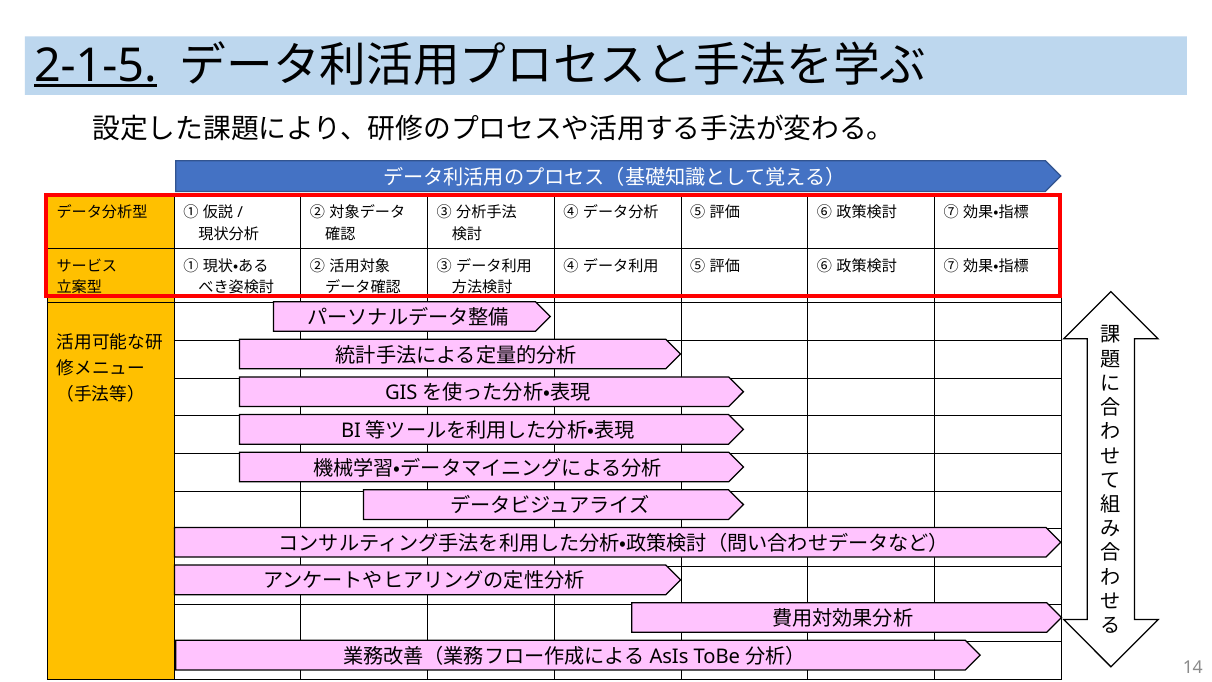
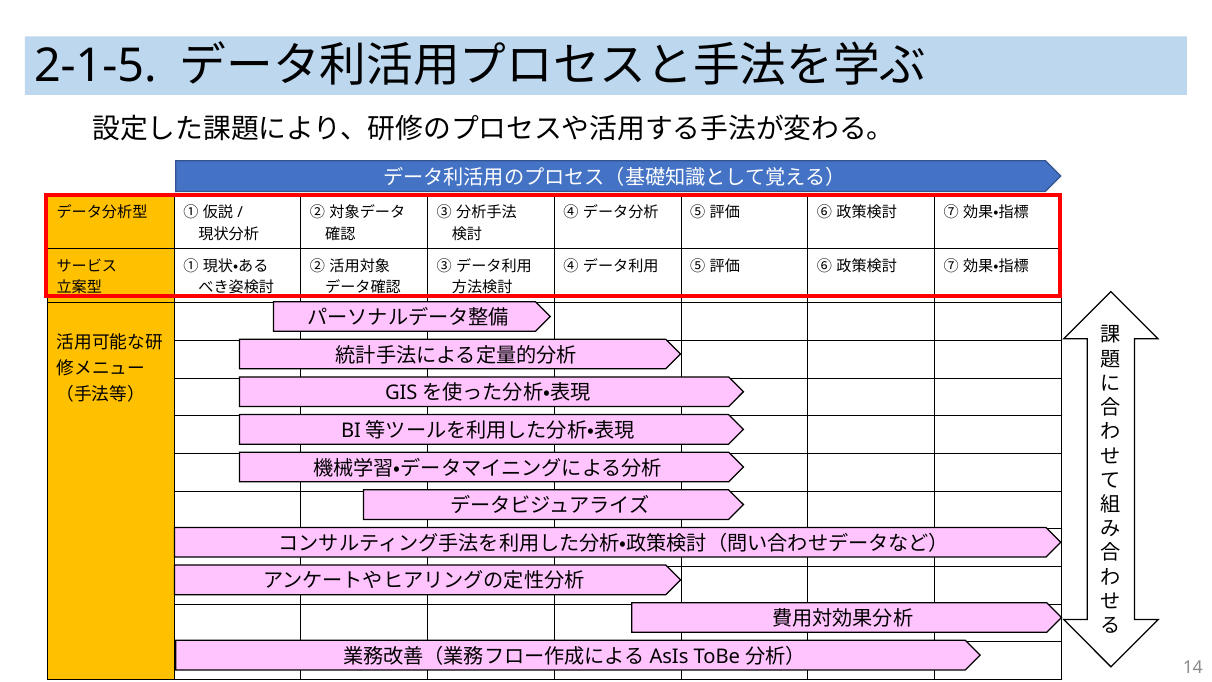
2-1-5 underline: present -> none (95, 66)
